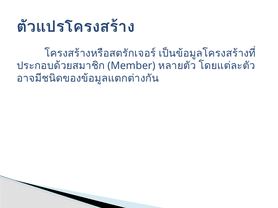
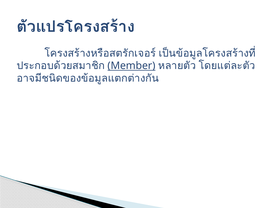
Member underline: none -> present (131, 66)
